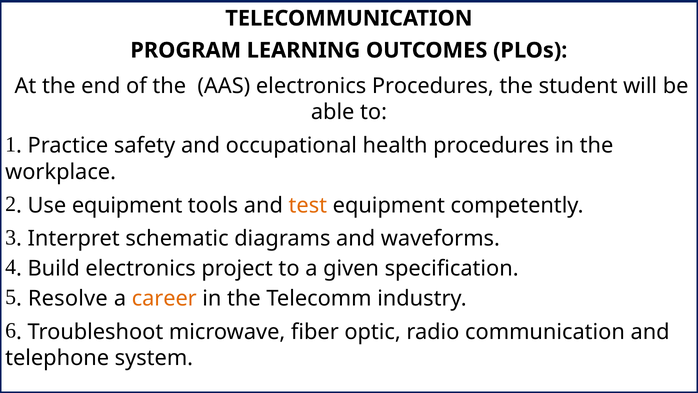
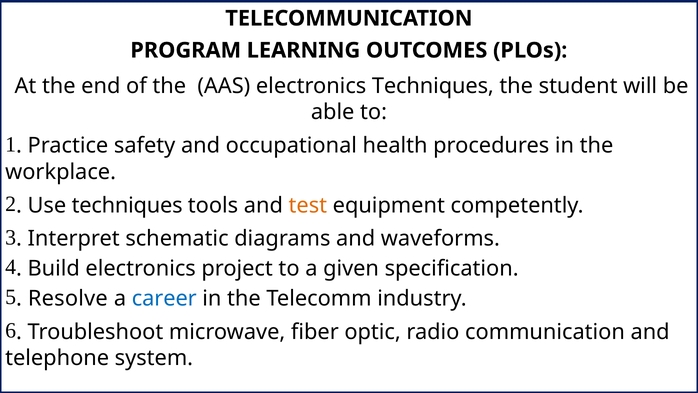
electronics Procedures: Procedures -> Techniques (433, 86)
Use equipment: equipment -> techniques (127, 205)
career colour: orange -> blue (164, 298)
